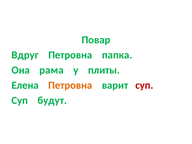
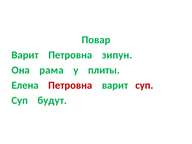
Вдруг: Вдруг -> Варит (25, 55)
папка: папка -> зипун (117, 55)
Петровна colour: orange -> red (70, 85)
